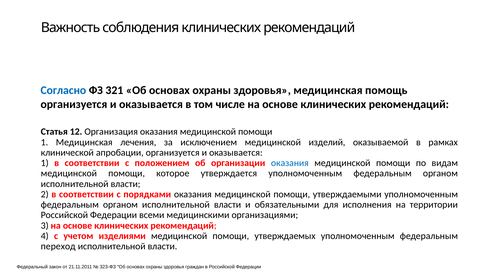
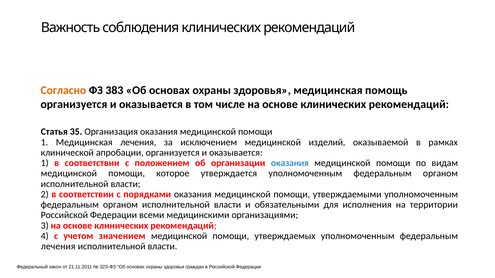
Согласно colour: blue -> orange (63, 90)
321: 321 -> 383 (114, 90)
12: 12 -> 35 (76, 132)
изделиями: изделиями -> значением (122, 236)
переход: переход -> лечения (58, 247)
